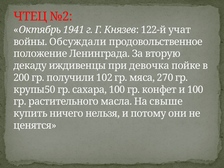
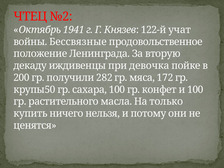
Обсуждали: Обсуждали -> Бессвязные (78, 42)
102: 102 -> 282 (104, 78)
270: 270 -> 172 (165, 78)
свыше: свыше -> только (166, 102)
